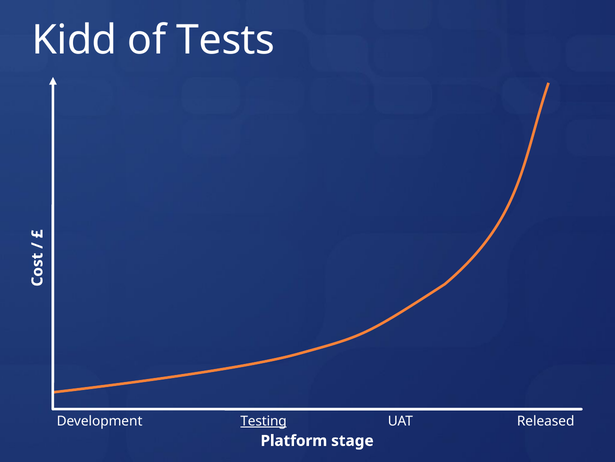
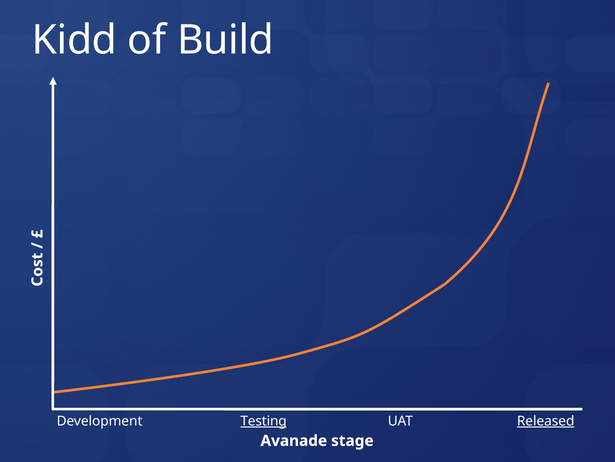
Tests: Tests -> Build (226, 40)
Released underline: none -> present (546, 421)
Platform: Platform -> Avanade (294, 440)
